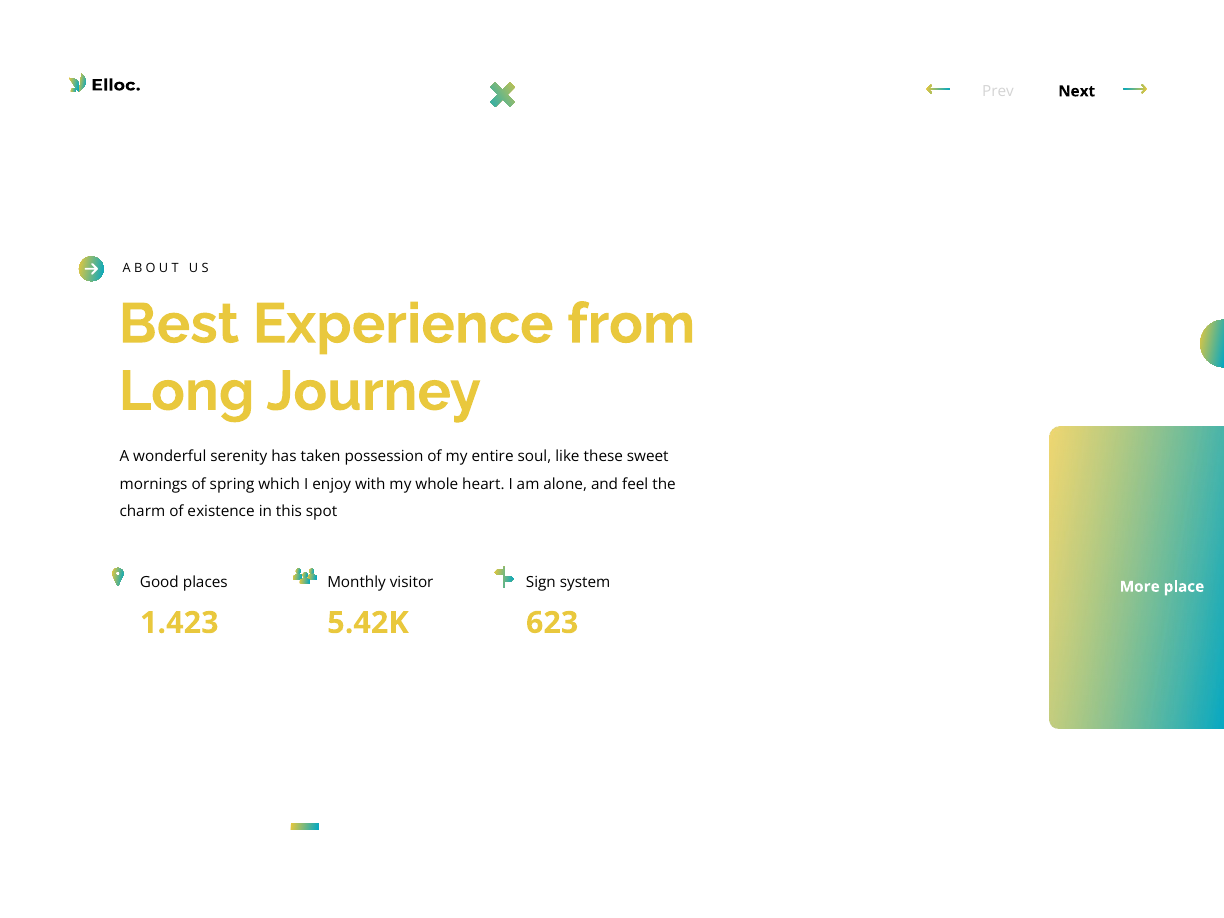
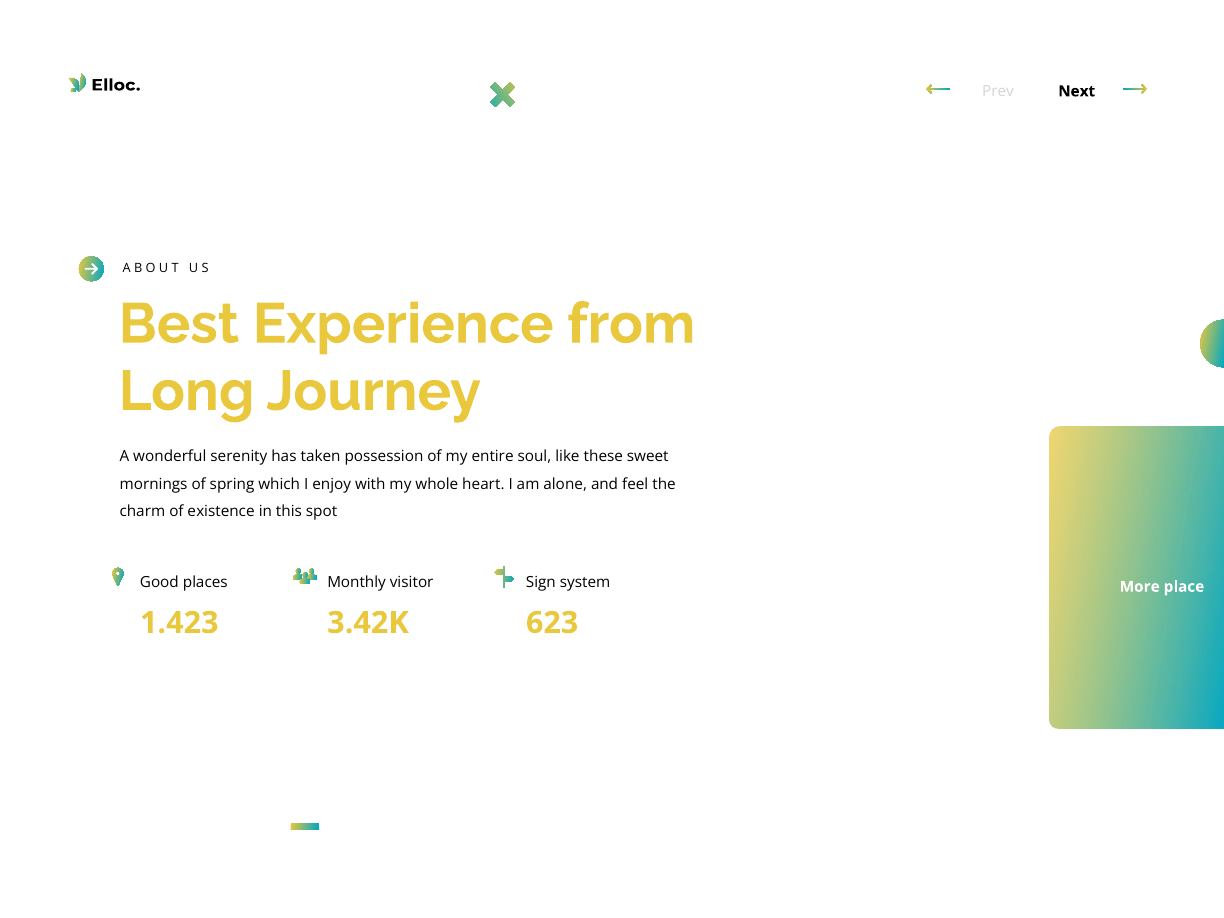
5.42K: 5.42K -> 3.42K (368, 623)
